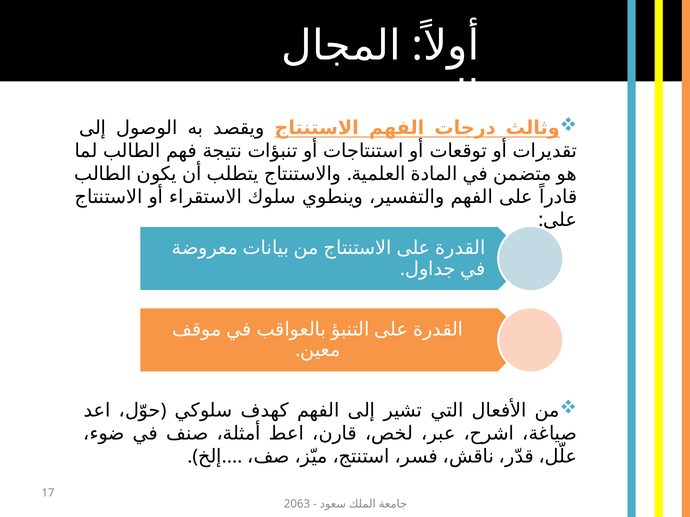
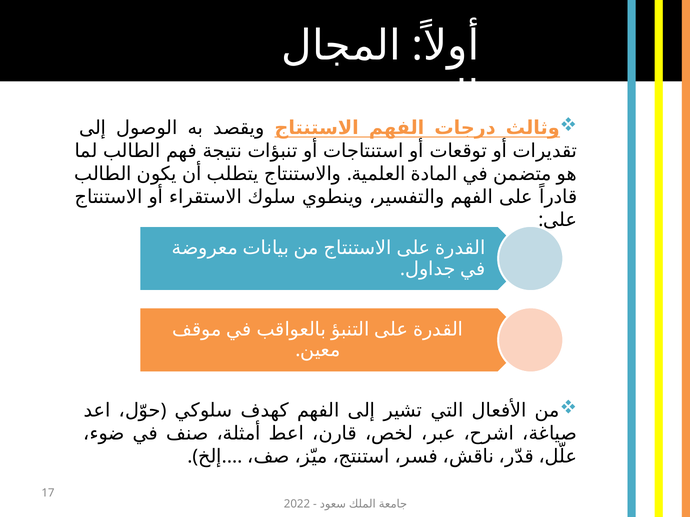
2063: 2063 -> 2022 (297, 504)
